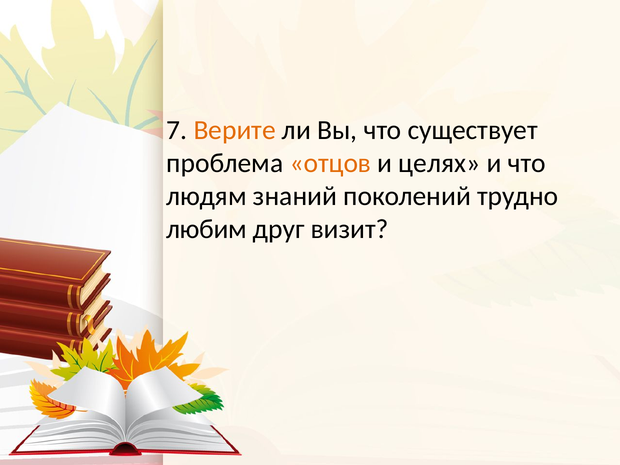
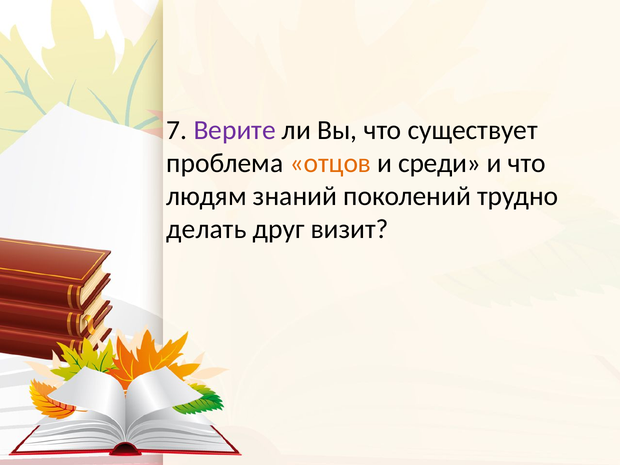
Верите colour: orange -> purple (235, 130)
целях: целях -> среди (440, 163)
любим: любим -> делать (206, 229)
